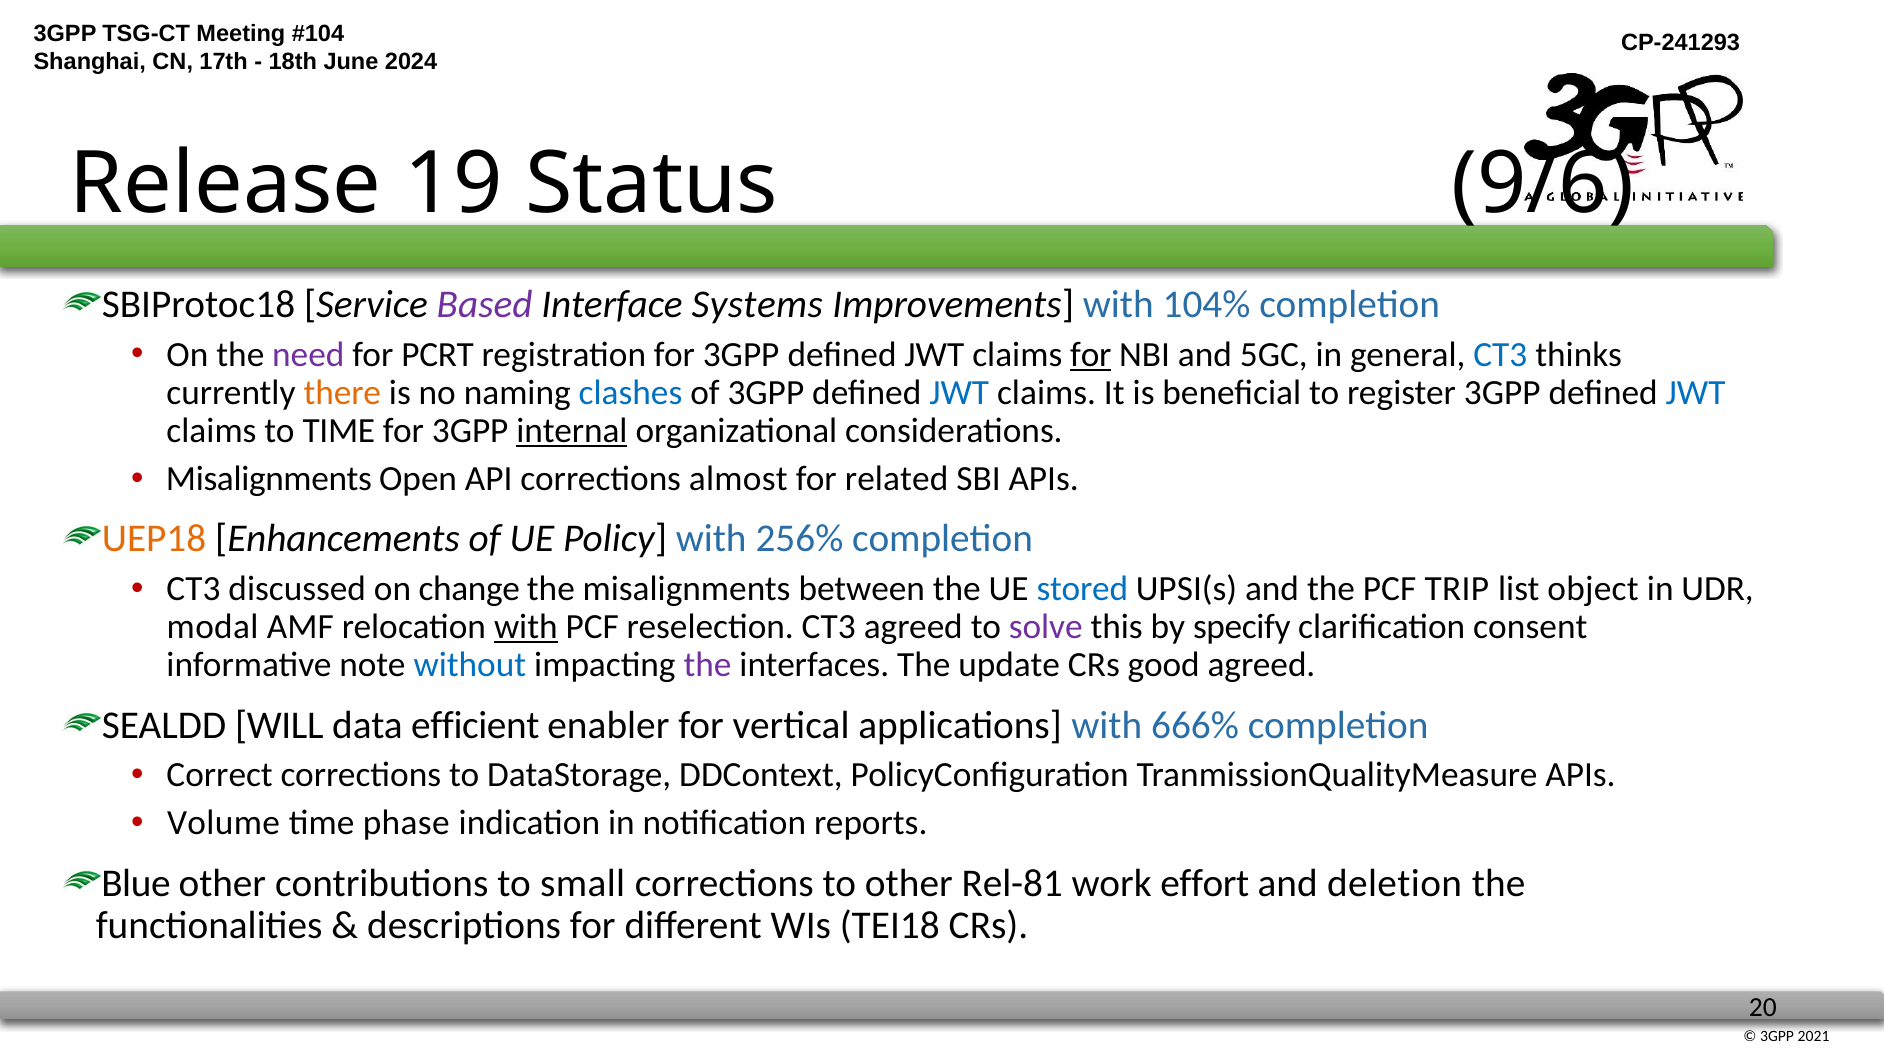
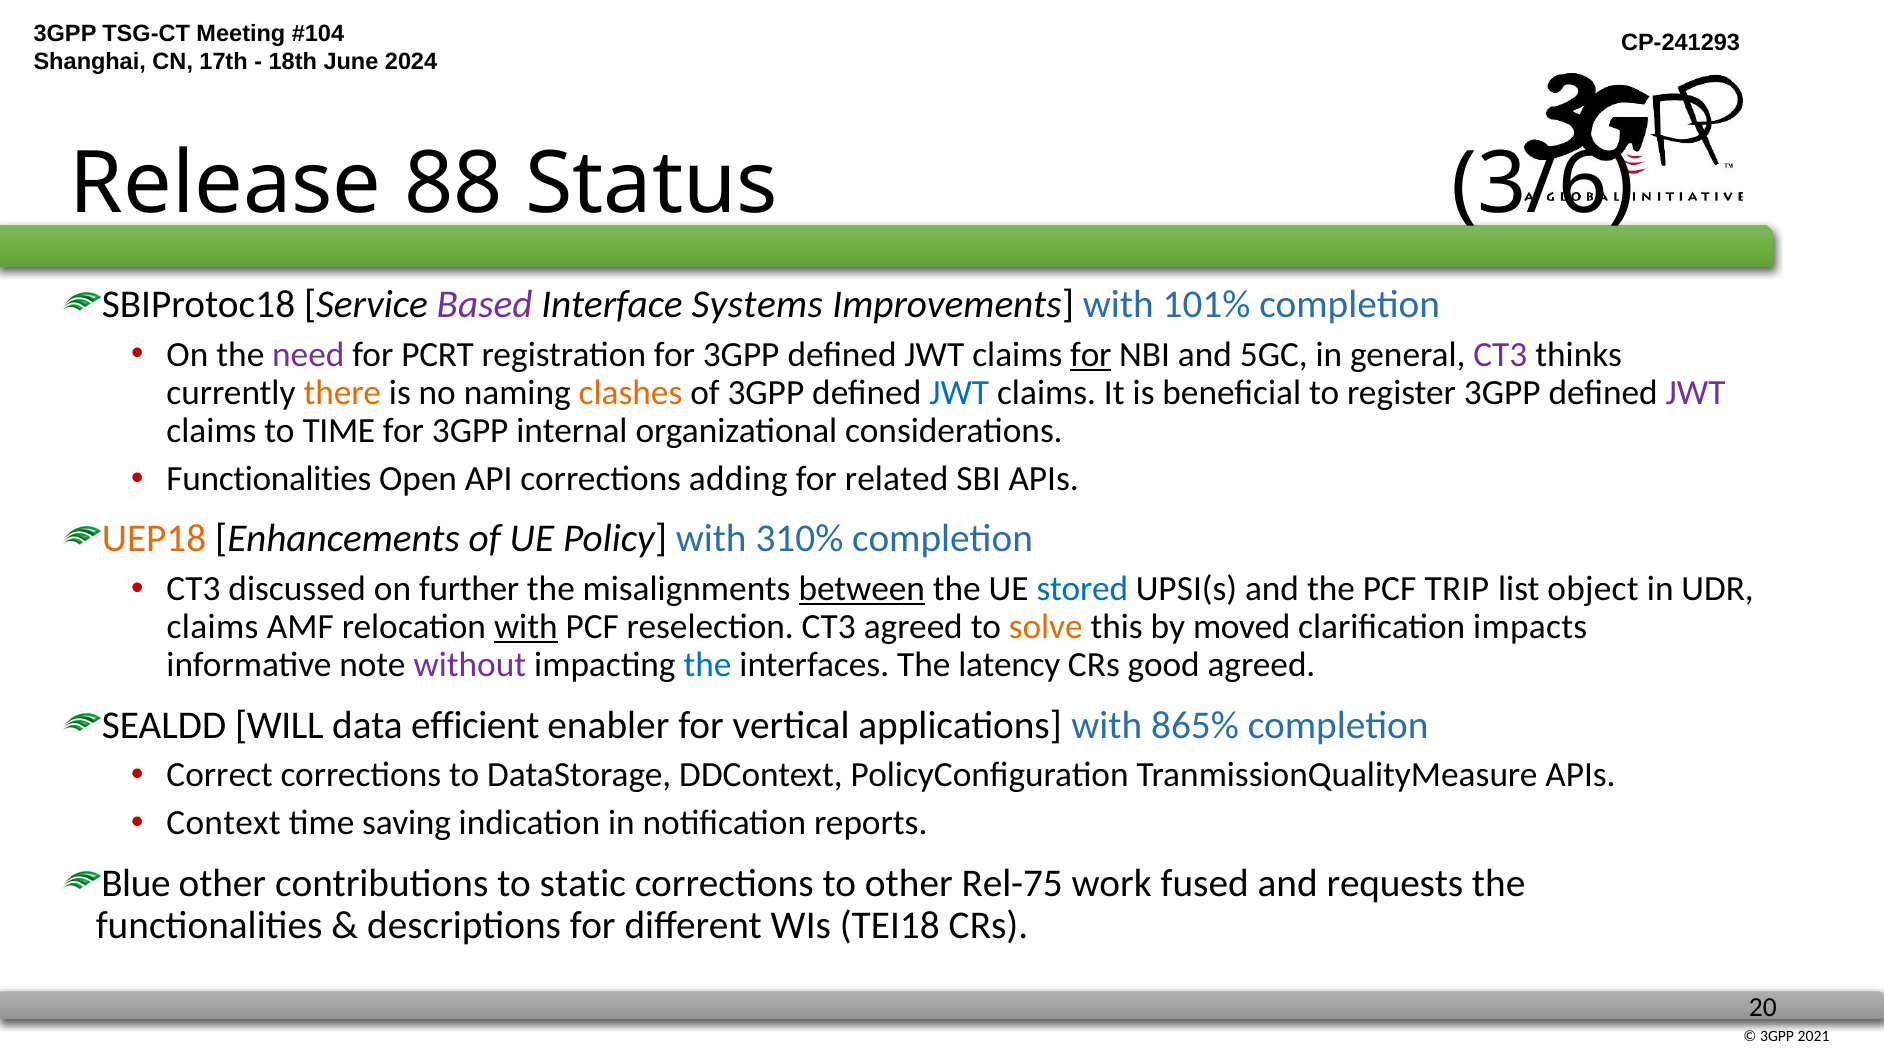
19: 19 -> 88 (453, 184)
9/6: 9/6 -> 3/6 (1543, 184)
104%: 104% -> 101% (1207, 304)
CT3 colour: blue -> purple (1500, 355)
clashes colour: blue -> orange (630, 393)
JWT colour: blue -> purple (1696, 393)
internal underline: present -> none (572, 431)
Misalignments: Misalignments -> Functionalities (269, 479)
almost: almost -> adding (738, 479)
256%: 256% -> 310% (799, 539)
change: change -> further (469, 589)
between underline: none -> present (862, 589)
modal: modal -> claims (213, 627)
solve colour: purple -> orange (1046, 627)
specify: specify -> moved (1242, 627)
consent: consent -> impacts (1530, 627)
without colour: blue -> purple (470, 665)
the colour: purple -> blue (708, 665)
update: update -> latency (1009, 665)
666%: 666% -> 865% (1195, 725)
Volume: Volume -> Context (224, 823)
phase: phase -> saving (407, 823)
small: small -> static (583, 883)
Rel-81: Rel-81 -> Rel-75 (1012, 883)
effort: effort -> fused (1205, 883)
deletion: deletion -> requests (1395, 883)
